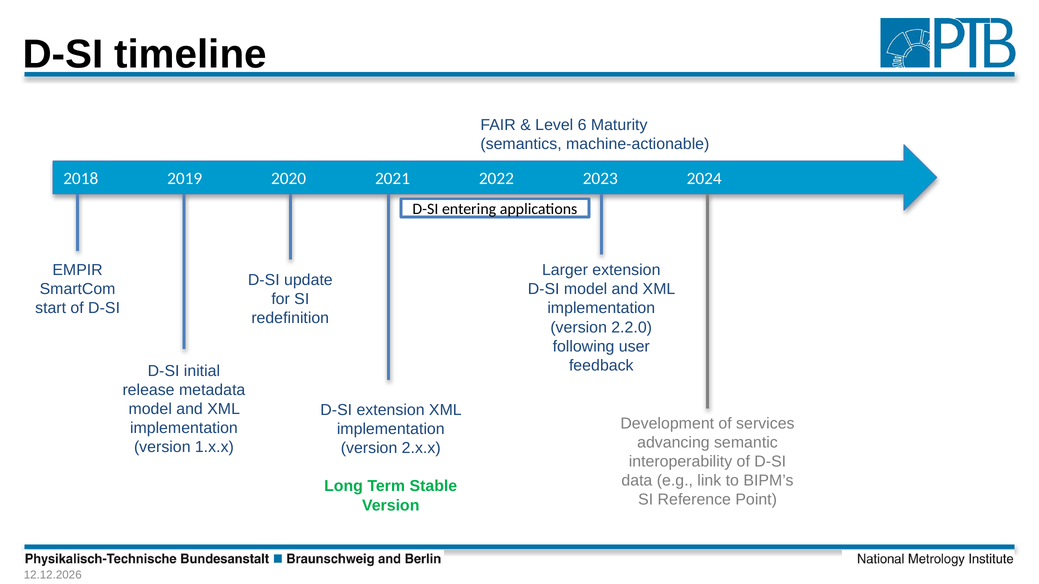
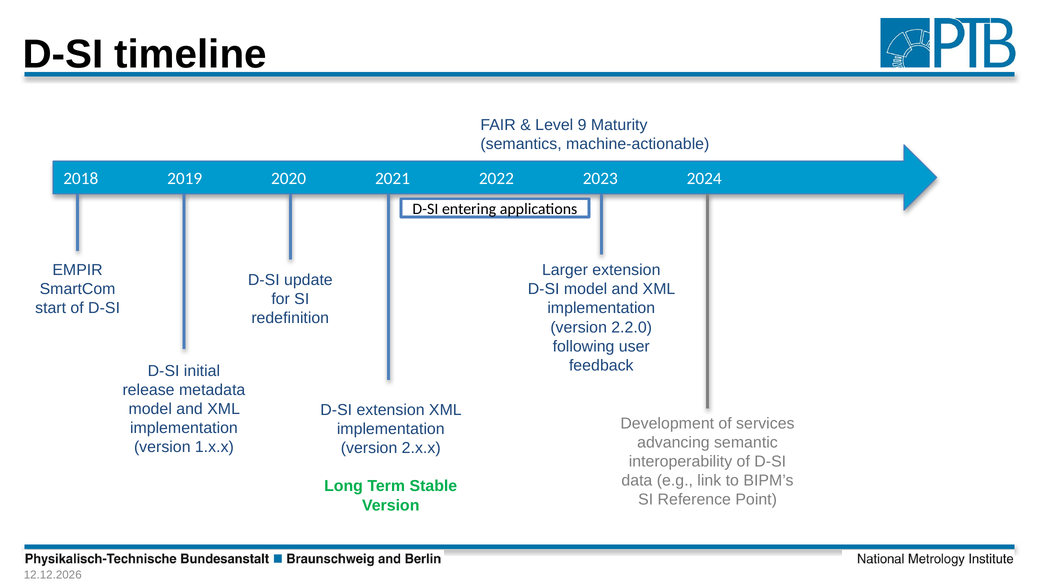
6: 6 -> 9 (582, 125)
